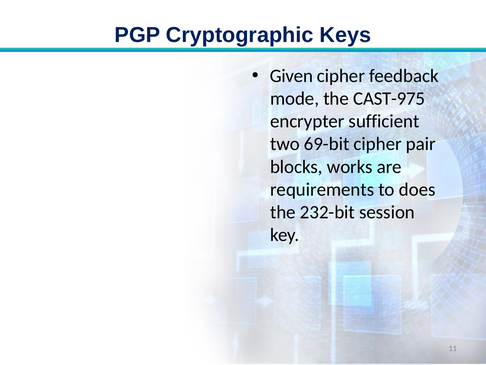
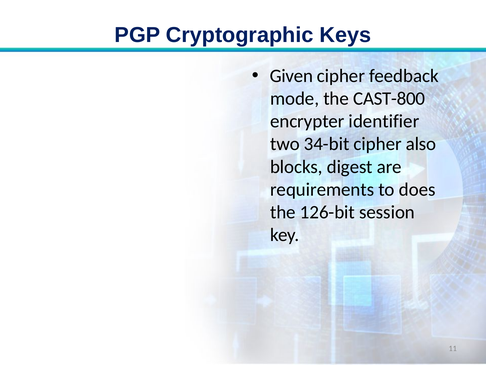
CAST-975: CAST-975 -> CAST-800 (389, 99)
sufficient: sufficient -> identifier (384, 121)
69-bit: 69-bit -> 34-bit (327, 144)
pair: pair -> also (421, 144)
works: works -> digest (350, 167)
232-bit: 232-bit -> 126-bit (327, 212)
